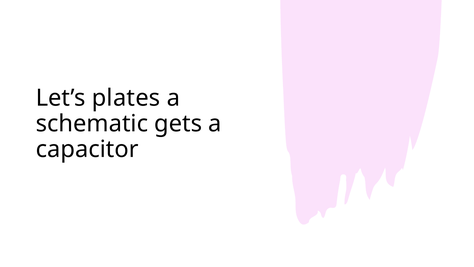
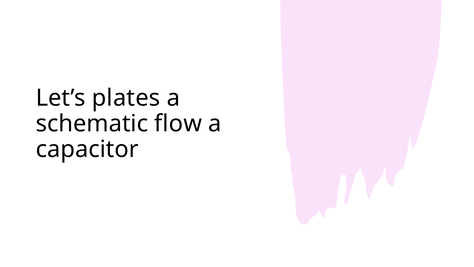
gets: gets -> flow (178, 124)
